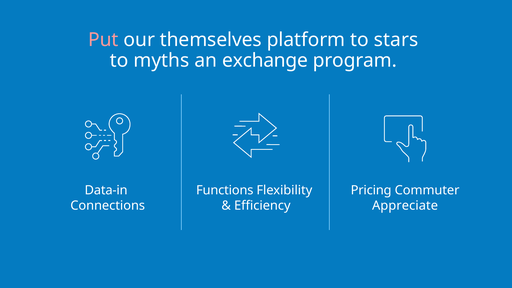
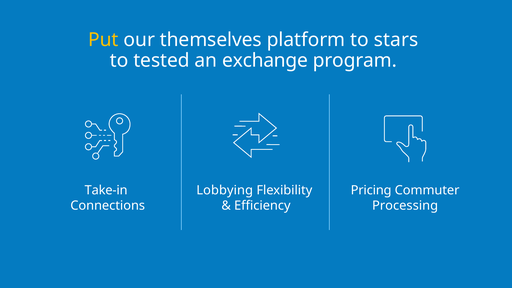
Put colour: pink -> yellow (103, 40)
myths: myths -> tested (161, 60)
Data-in: Data-in -> Take-in (106, 190)
Functions: Functions -> Lobbying (225, 190)
Appreciate: Appreciate -> Processing (405, 206)
